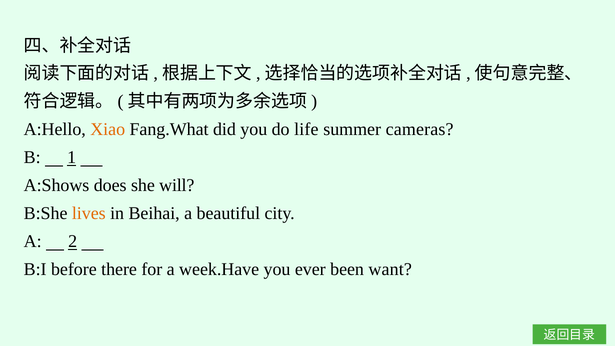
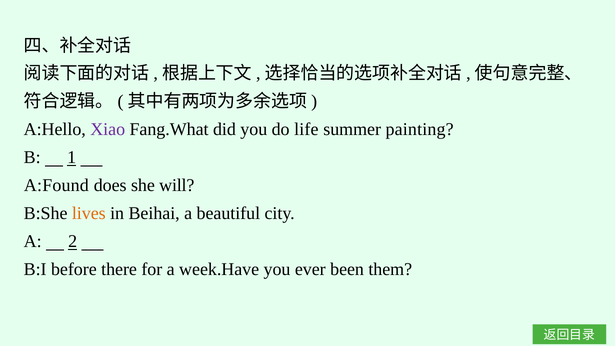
Xiao colour: orange -> purple (108, 130)
cameras: cameras -> painting (420, 130)
A:Shows: A:Shows -> A:Found (56, 185)
want: want -> them (390, 269)
